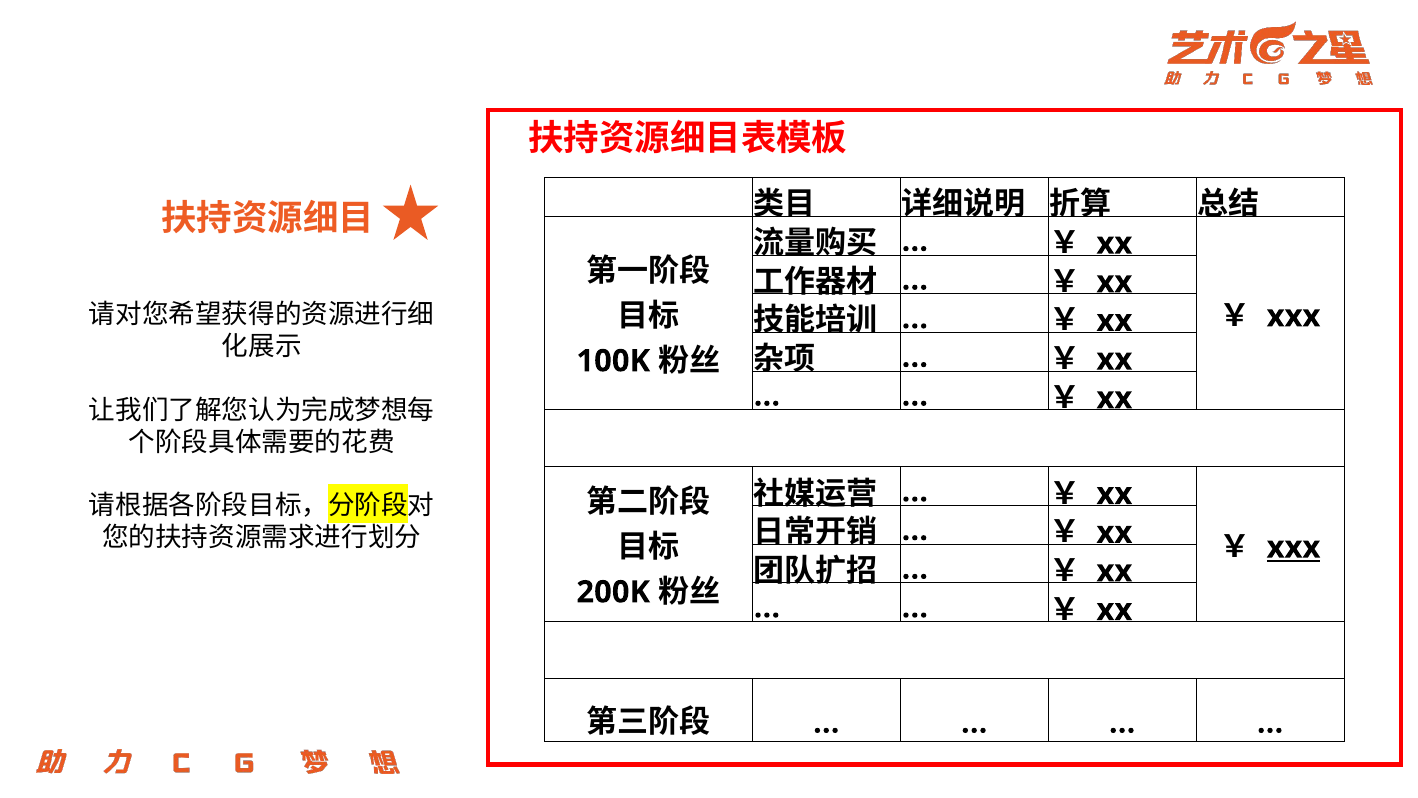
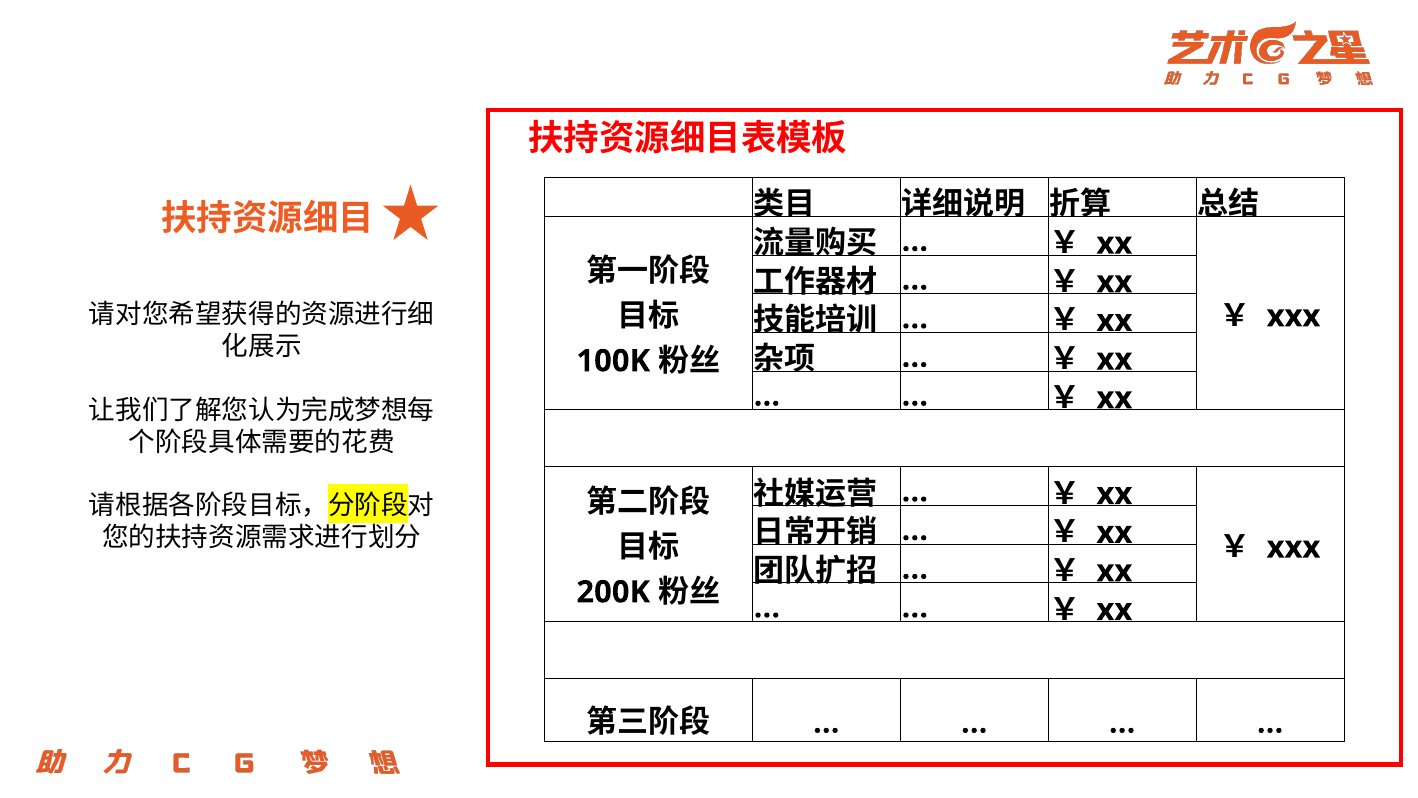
xxx underline: present -> none (1294, 547)
